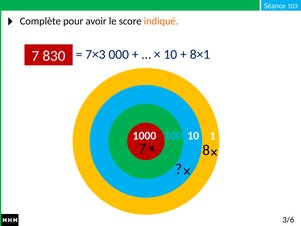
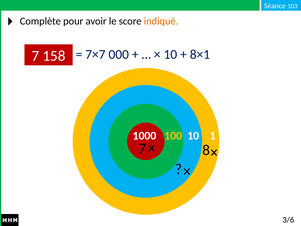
7×3: 7×3 -> 7×7 (95, 54)
830: 830 -> 158 (54, 56)
100 colour: light blue -> yellow (173, 136)
